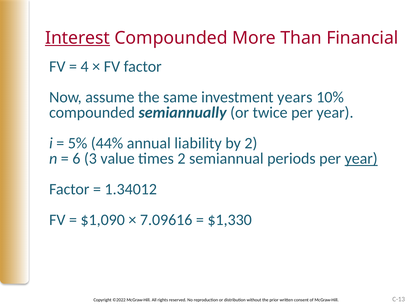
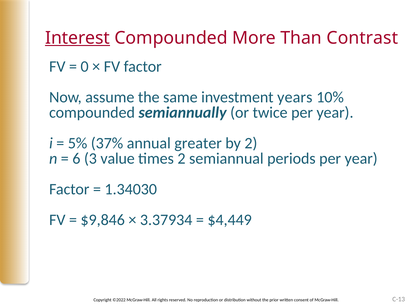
Financial: Financial -> Contrast (362, 38)
4: 4 -> 0 (85, 66)
44%: 44% -> 37% (107, 143)
liability: liability -> greater (198, 143)
year underline: present -> none (361, 158)
1.34012: 1.34012 -> 1.34030 (131, 189)
$1,090: $1,090 -> $9,846 (103, 220)
7.09616: 7.09616 -> 3.37934 (166, 220)
$1,330: $1,330 -> $4,449 (230, 220)
